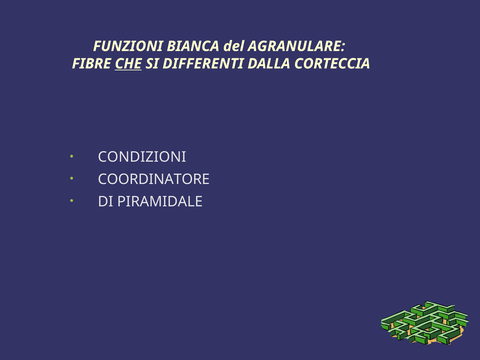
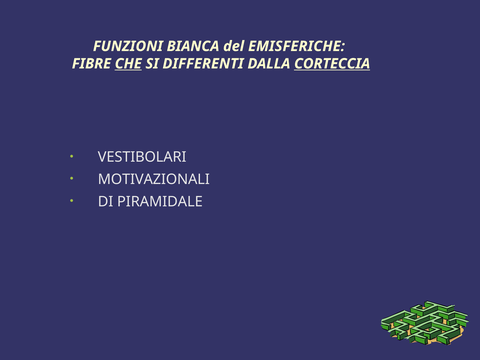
AGRANULARE: AGRANULARE -> EMISFERICHE (297, 46)
CORTECCIA underline: none -> present (332, 64)
CONDIZIONI: CONDIZIONI -> VESTIBOLARI (142, 157)
COORDINATORE: COORDINATORE -> MOTIVAZIONALI (154, 179)
